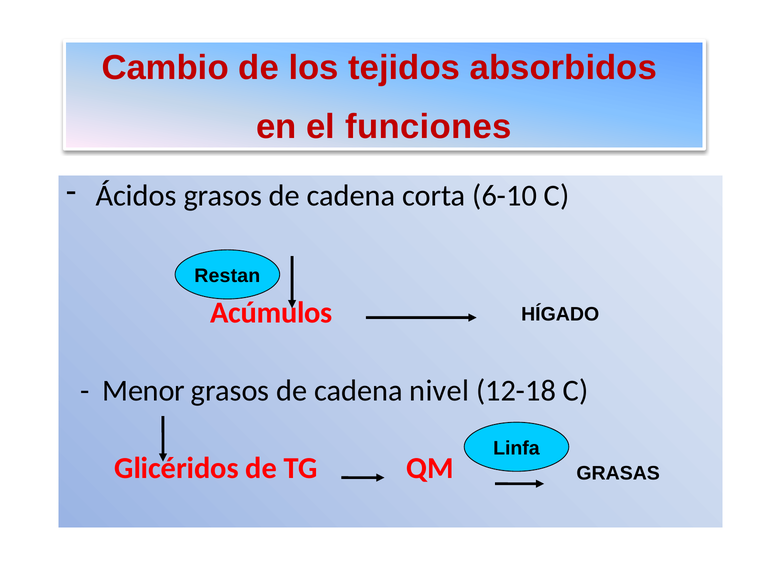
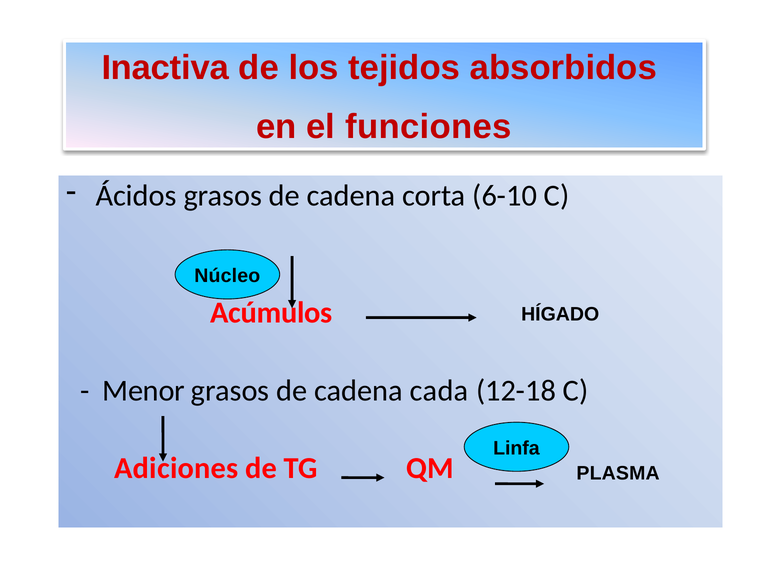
Cambio: Cambio -> Inactiva (165, 68)
Restan: Restan -> Núcleo (227, 276)
nivel: nivel -> cada (439, 390)
Glicéridos: Glicéridos -> Adiciones (176, 468)
GRASAS: GRASAS -> PLASMA (618, 473)
